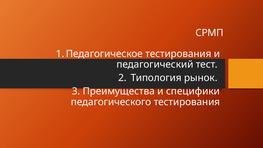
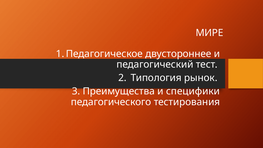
СРМП: СРМП -> МИРЕ (209, 33)
тестирования: тестирования -> двустороннее (178, 54)
